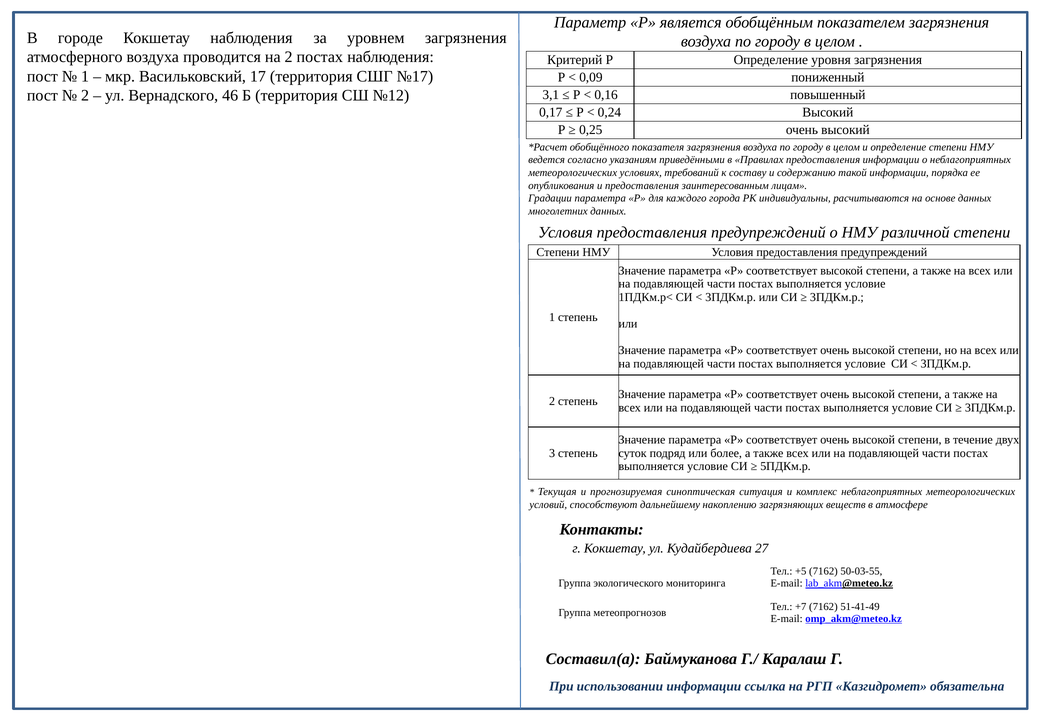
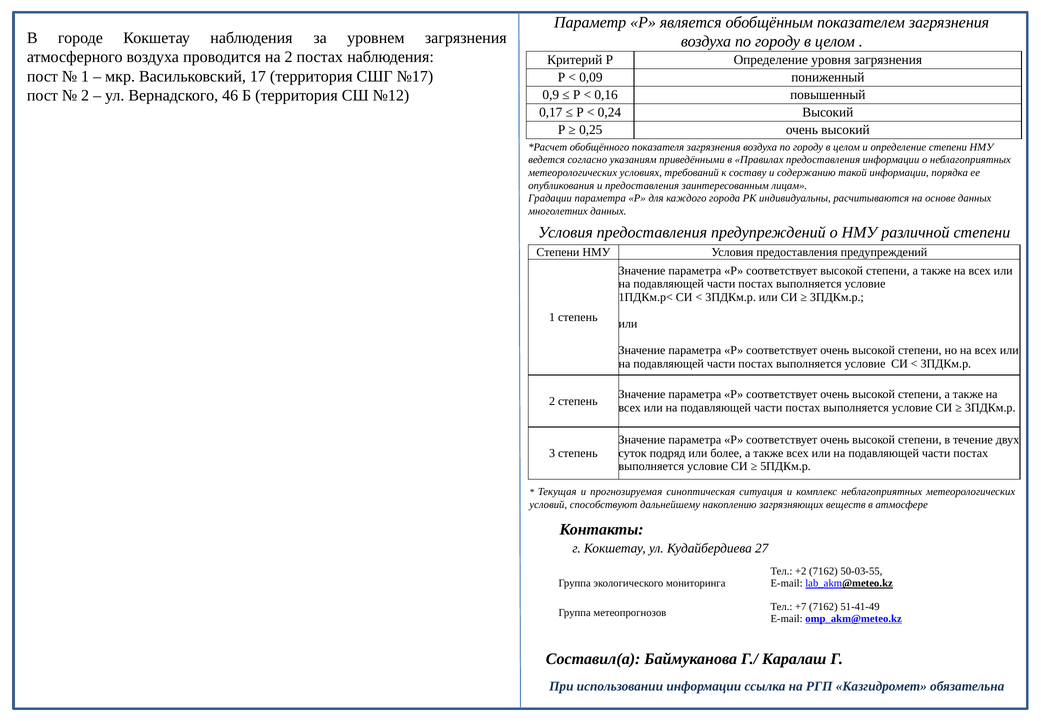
3,1: 3,1 -> 0,9 (551, 95)
+5: +5 -> +2 (801, 571)
